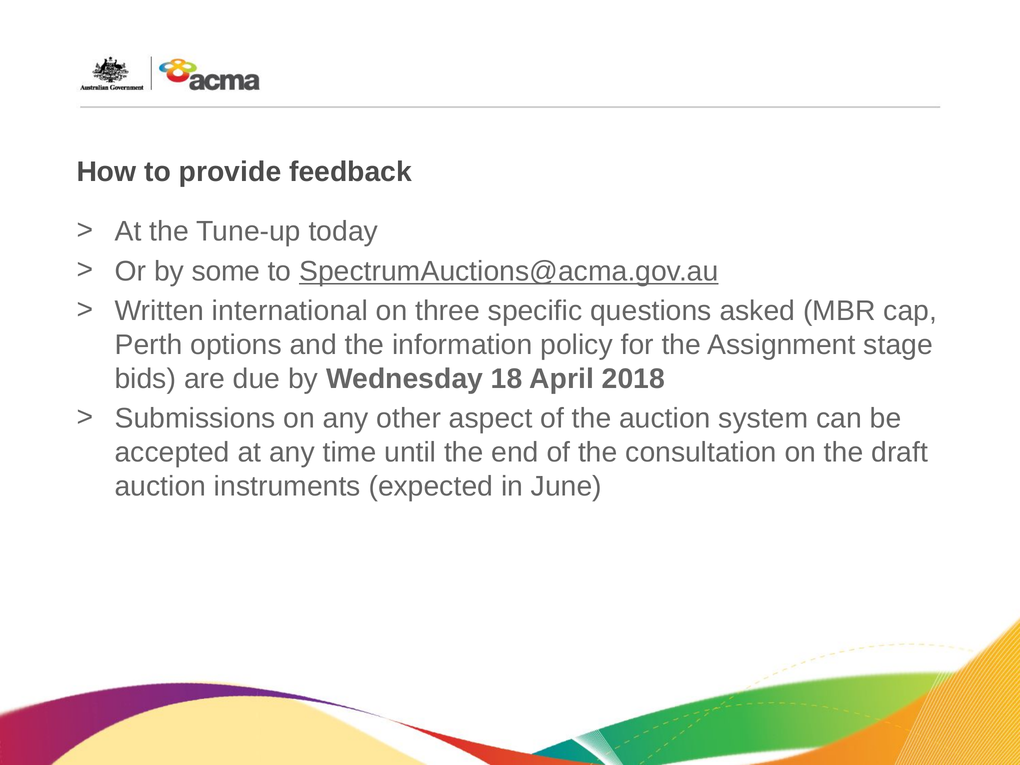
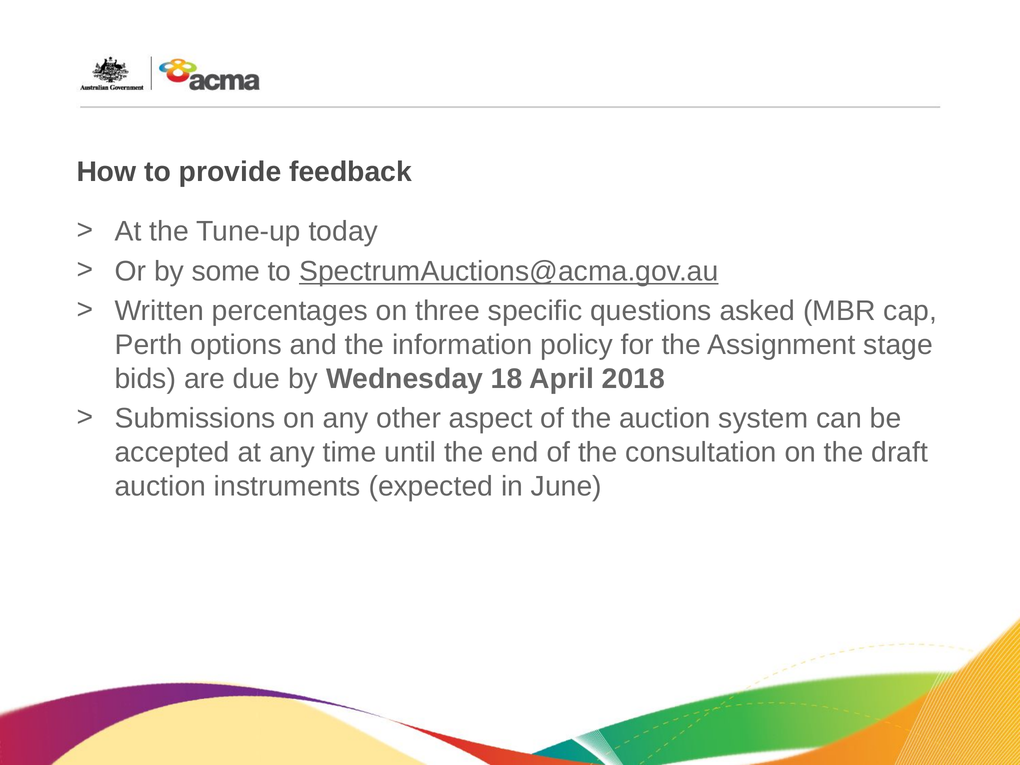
international: international -> percentages (290, 311)
